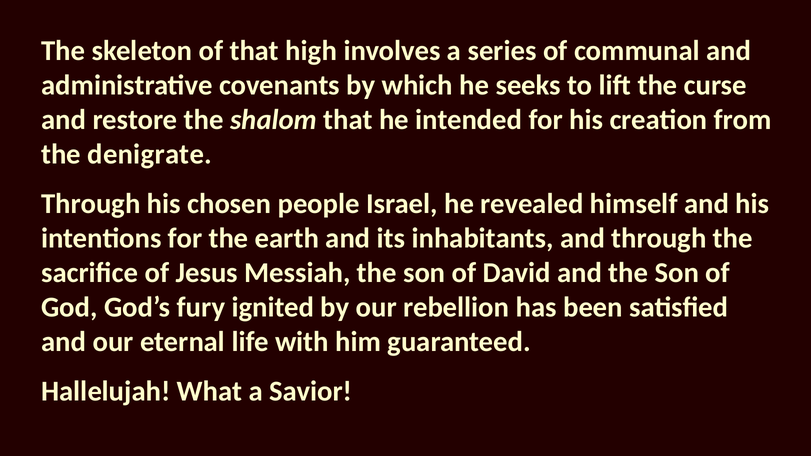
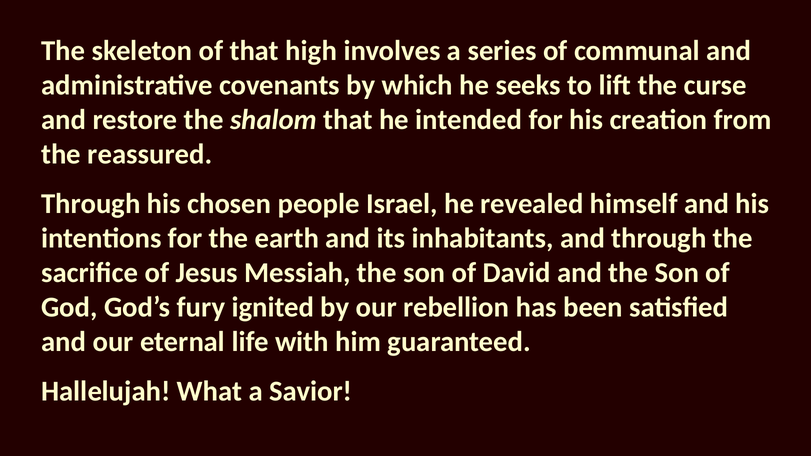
denigrate: denigrate -> reassured (150, 154)
